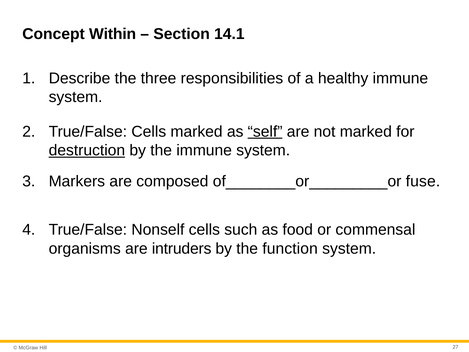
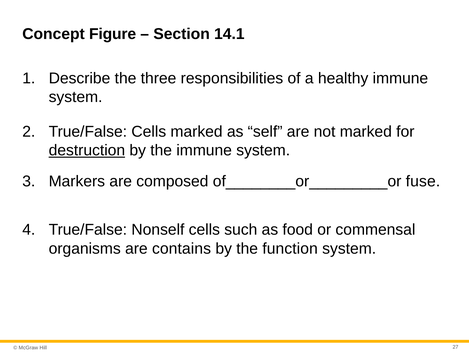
Within: Within -> Figure (113, 34)
self underline: present -> none (265, 131)
intruders: intruders -> contains (181, 248)
